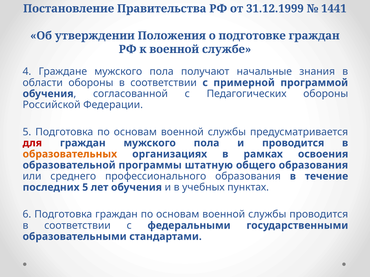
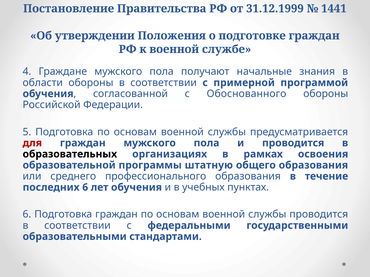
Педагогических: Педагогических -> Обоснованного (247, 94)
образовательных colour: orange -> black (70, 154)
последних 5: 5 -> 6 (85, 188)
